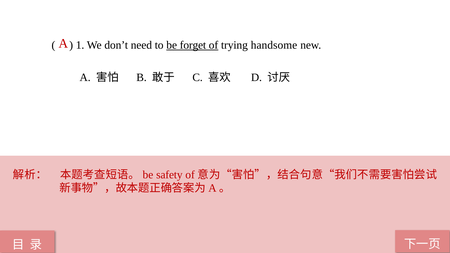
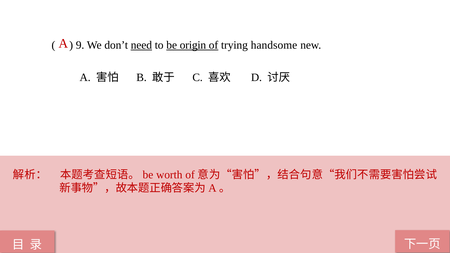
1: 1 -> 9 (80, 45)
need underline: none -> present (141, 45)
forget: forget -> origin (193, 45)
safety: safety -> worth (169, 175)
